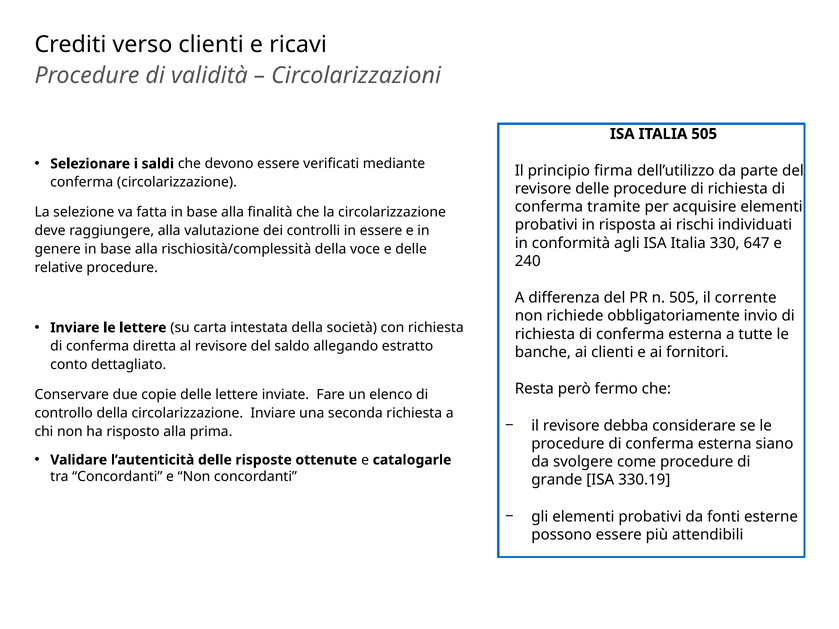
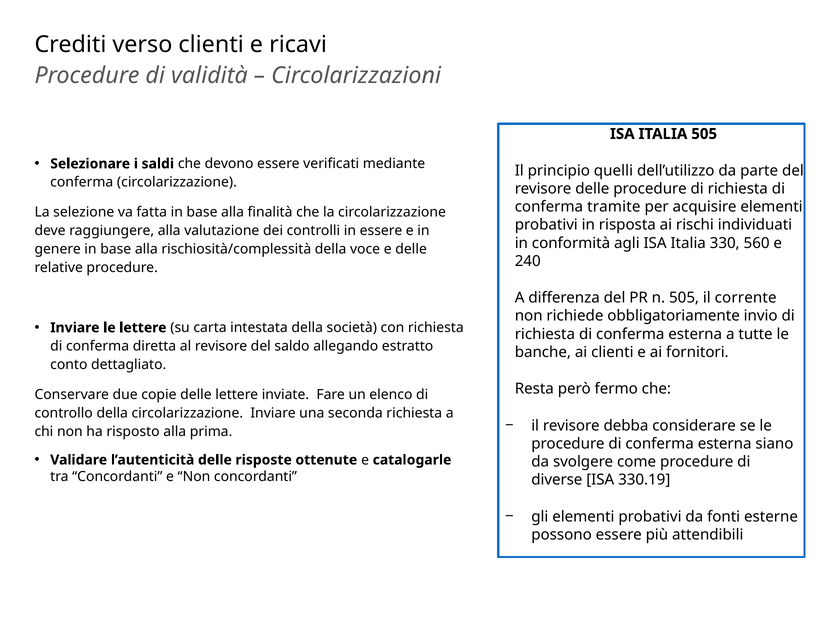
firma: firma -> quelli (613, 171)
647: 647 -> 560 (757, 243)
grande: grande -> diverse (557, 480)
